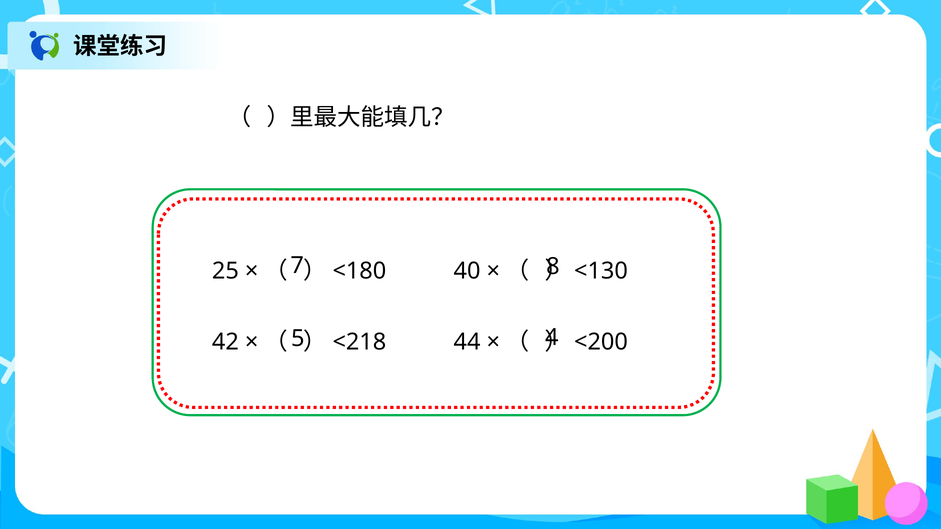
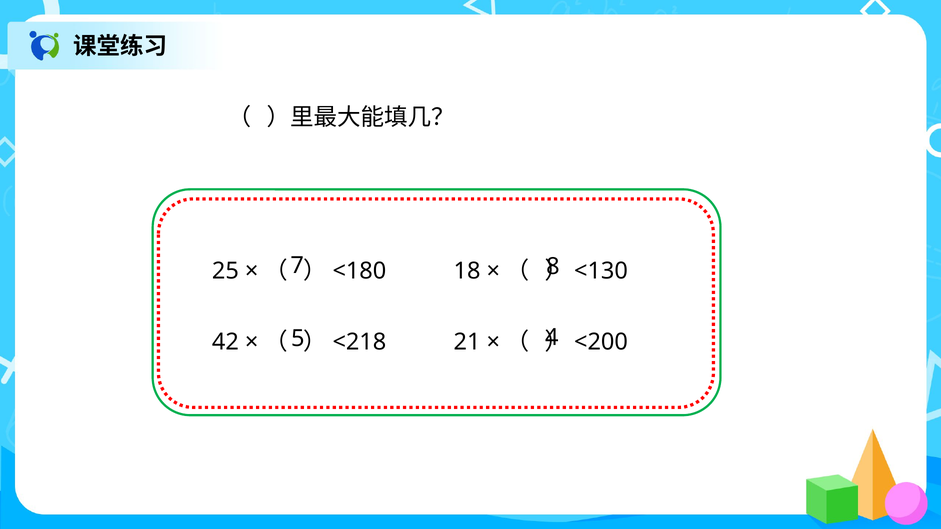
40: 40 -> 18 (467, 271)
44: 44 -> 21 (467, 342)
